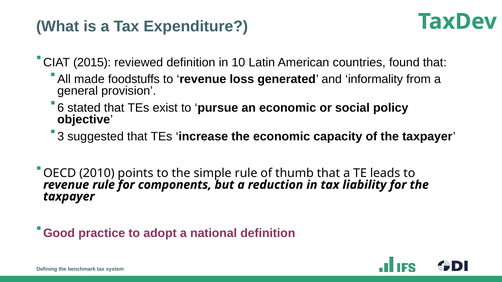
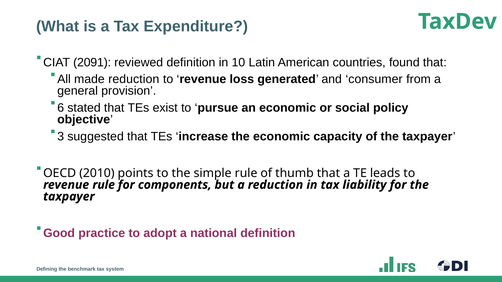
2015: 2015 -> 2091 (92, 62)
made foodstuffs: foodstuffs -> reduction (134, 79)
informality: informality -> consumer (374, 79)
